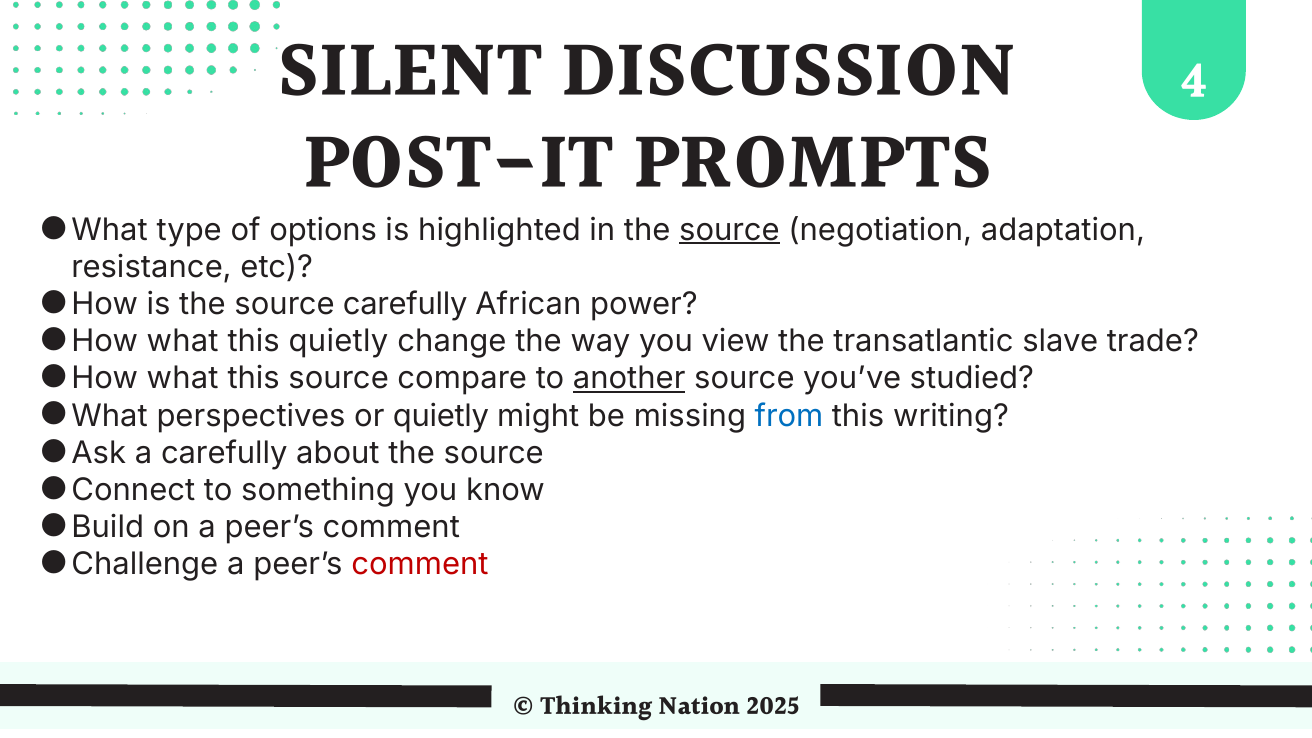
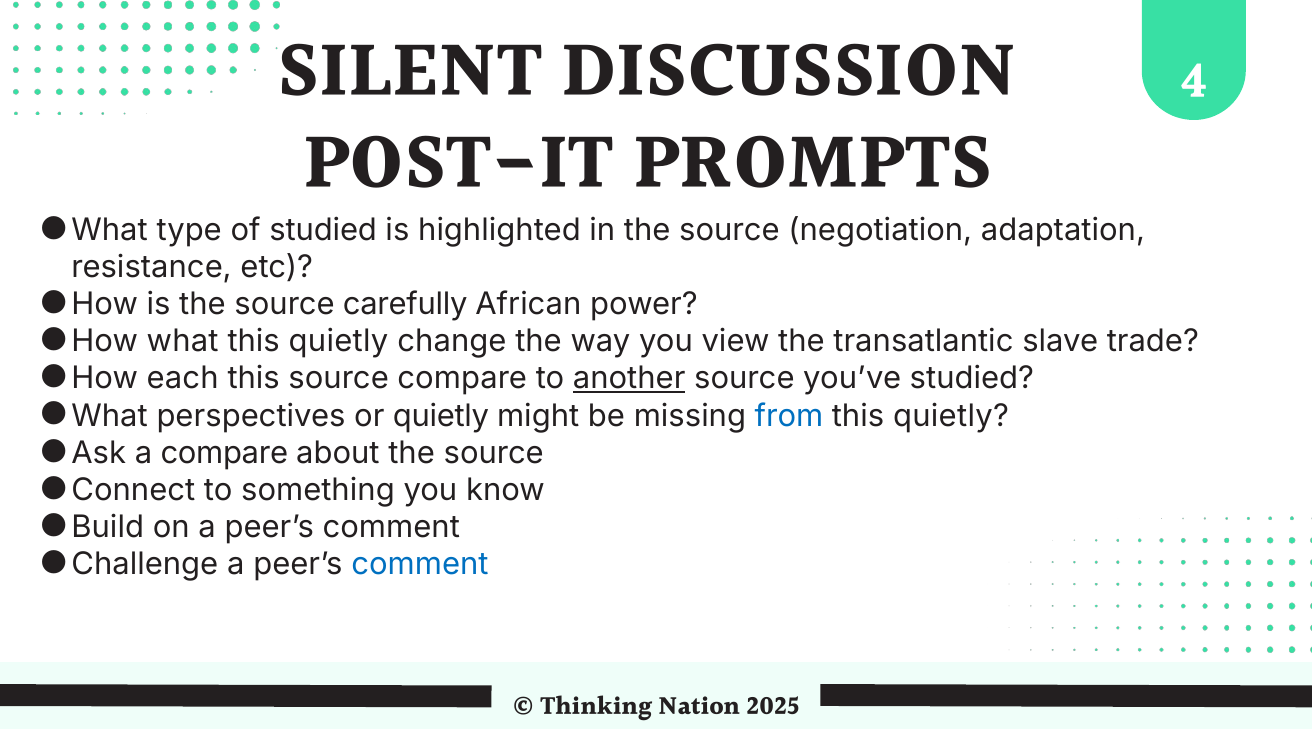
of options: options -> studied (323, 230)
source underline: present -> none (729, 230)
what: what -> each (183, 379)
writing: writing -> quietly (951, 416)
a carefully: carefully -> compare (224, 453)
comment colour: red -> blue (420, 565)
